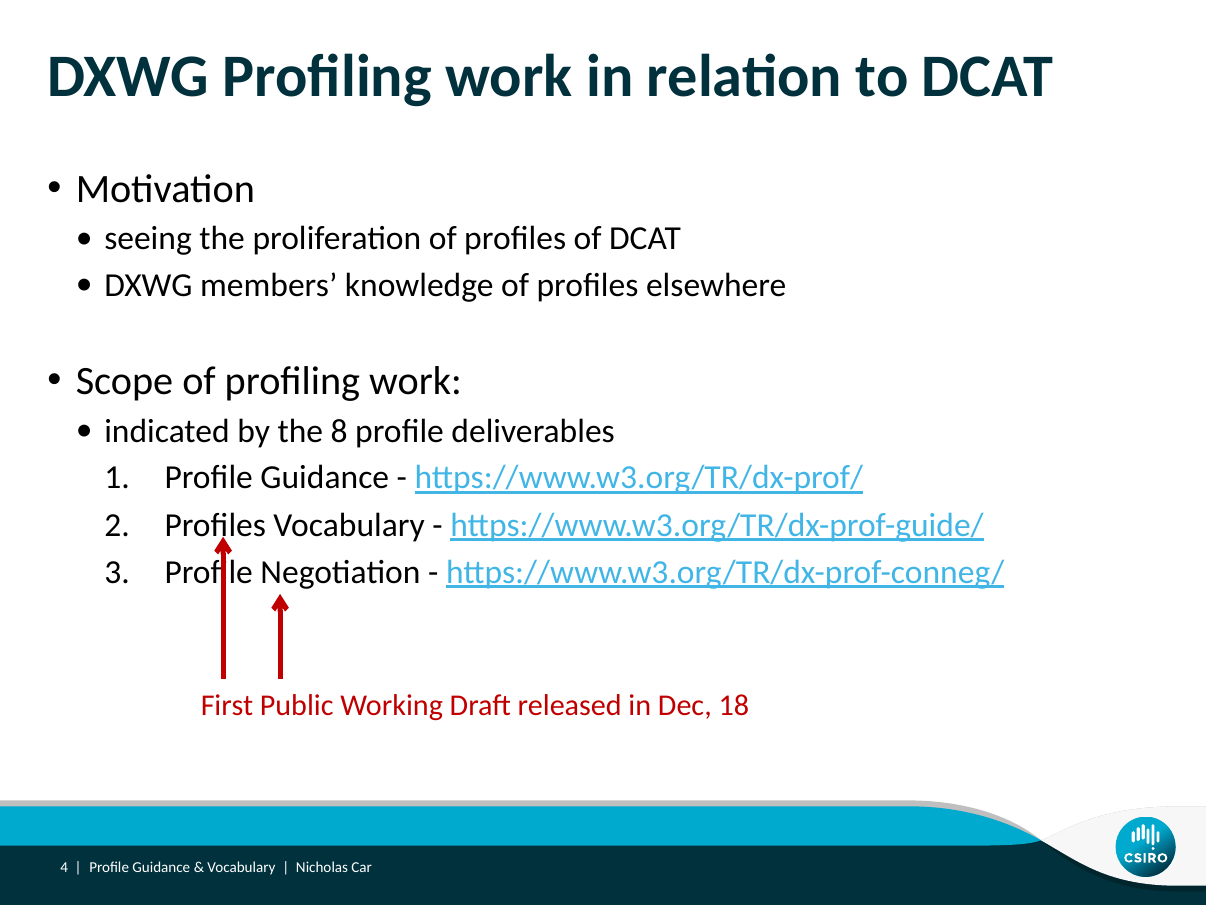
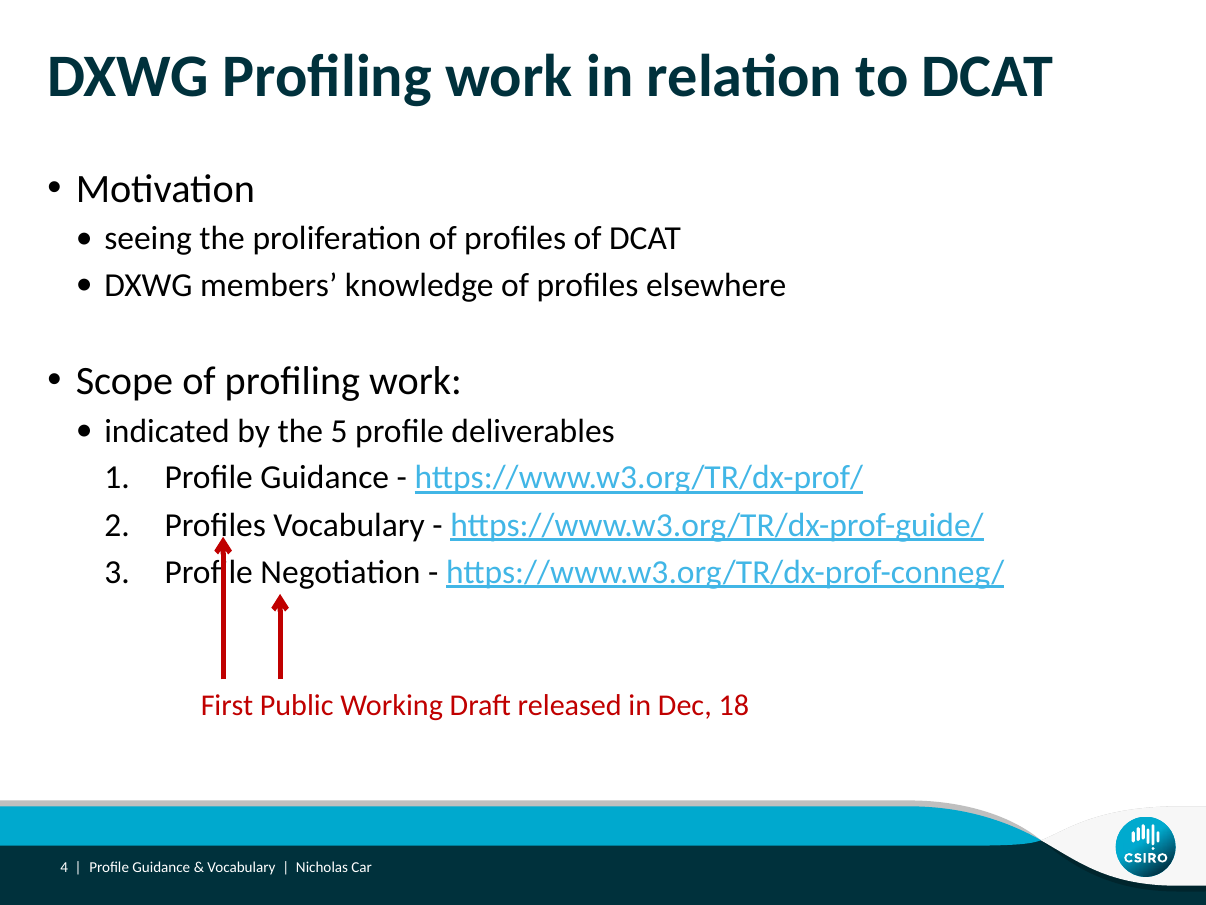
8: 8 -> 5 (339, 431)
